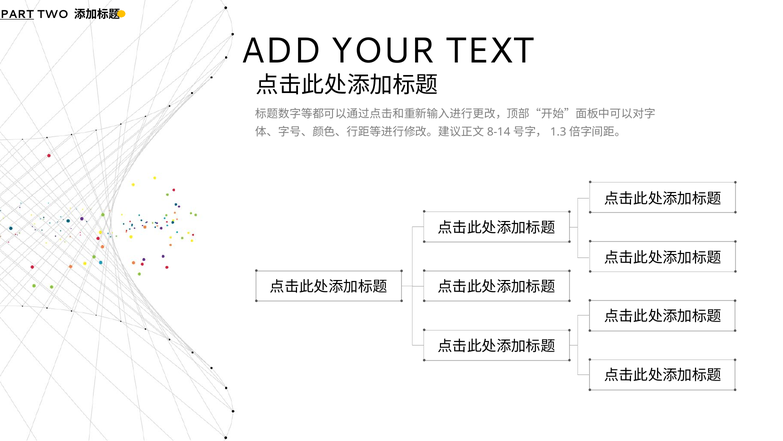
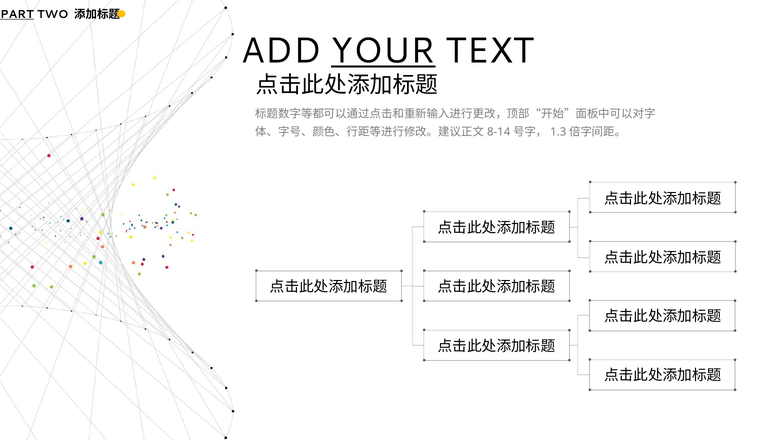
YOUR underline: none -> present (383, 51)
